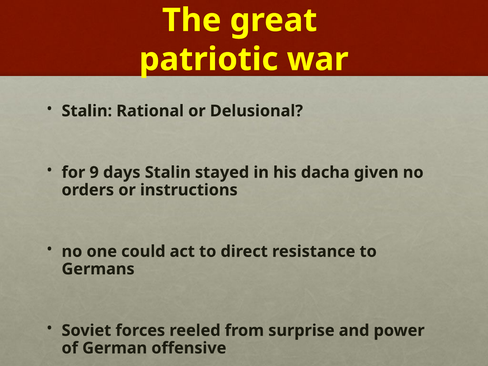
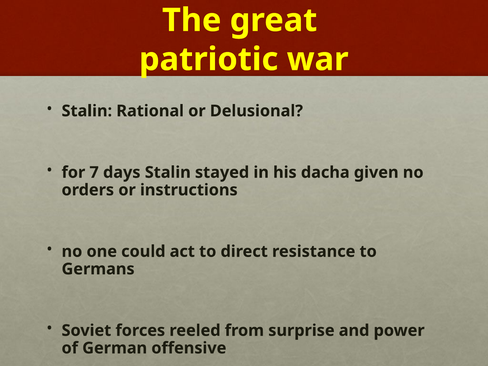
9: 9 -> 7 (94, 172)
